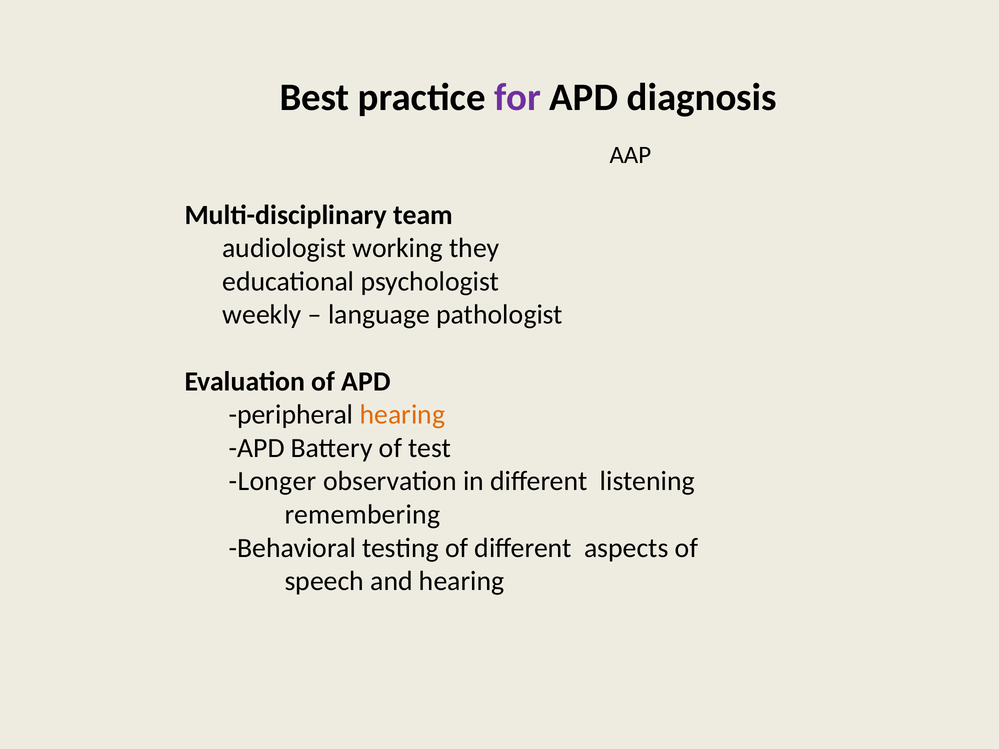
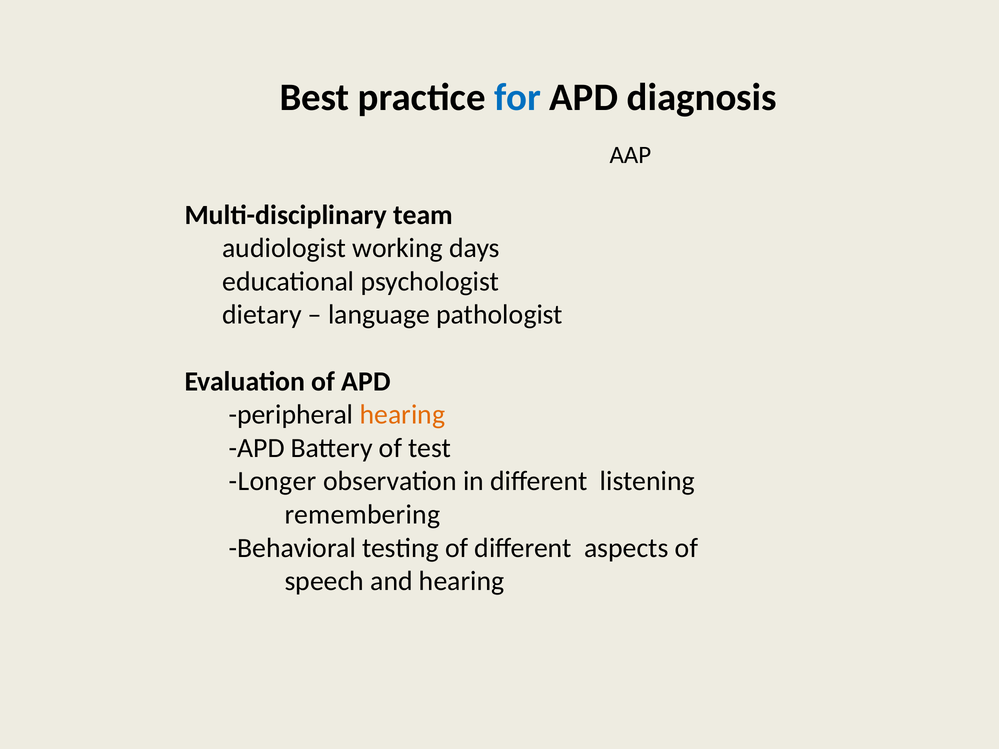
for colour: purple -> blue (518, 97)
they: they -> days (474, 248)
weekly: weekly -> dietary (262, 315)
